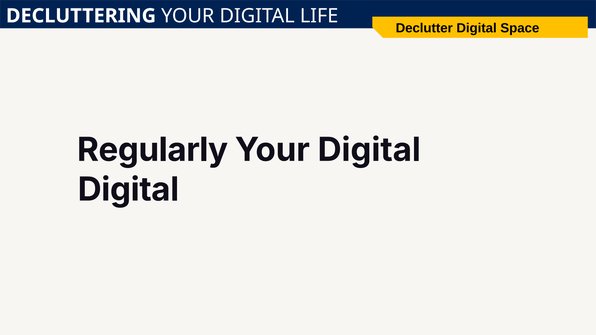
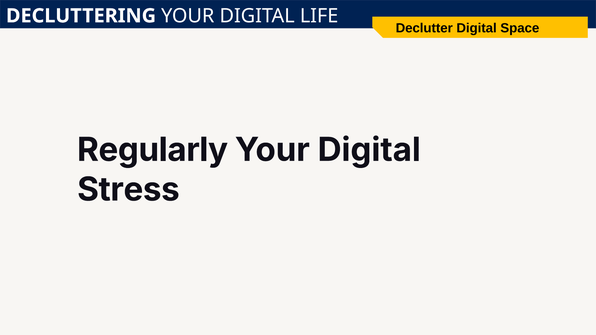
Digital: Digital -> Stress (128, 190)
